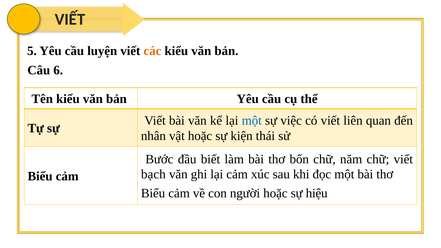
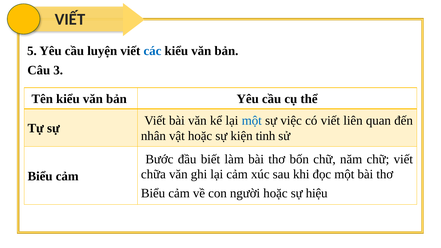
các colour: orange -> blue (152, 51)
6: 6 -> 3 (58, 70)
thái: thái -> tinh (265, 136)
bạch: bạch -> chữa (153, 174)
